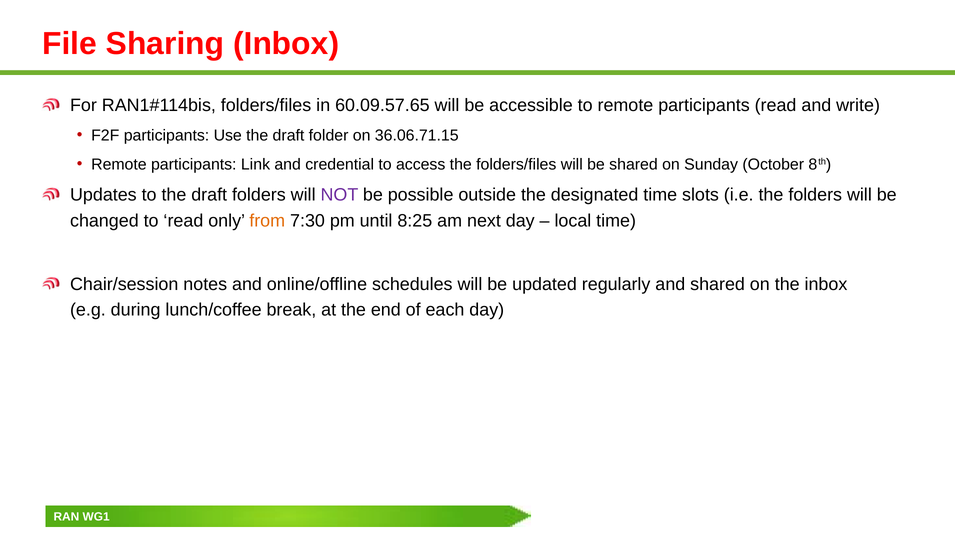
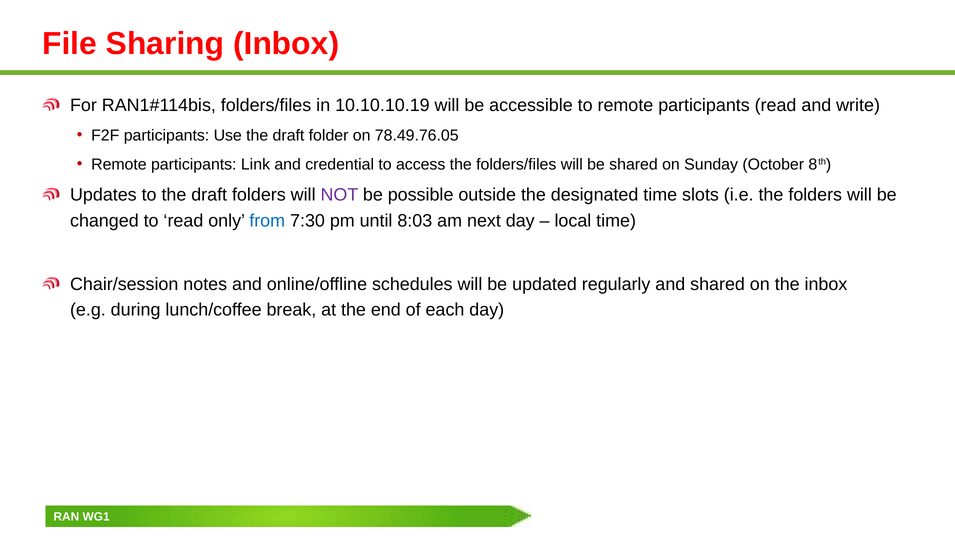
60.09.57.65: 60.09.57.65 -> 10.10.10.19 (382, 106)
36.06.71.15: 36.06.71.15 -> 78.49.76.05 (417, 135)
from colour: orange -> blue (267, 221)
8:25: 8:25 -> 8:03 (415, 221)
